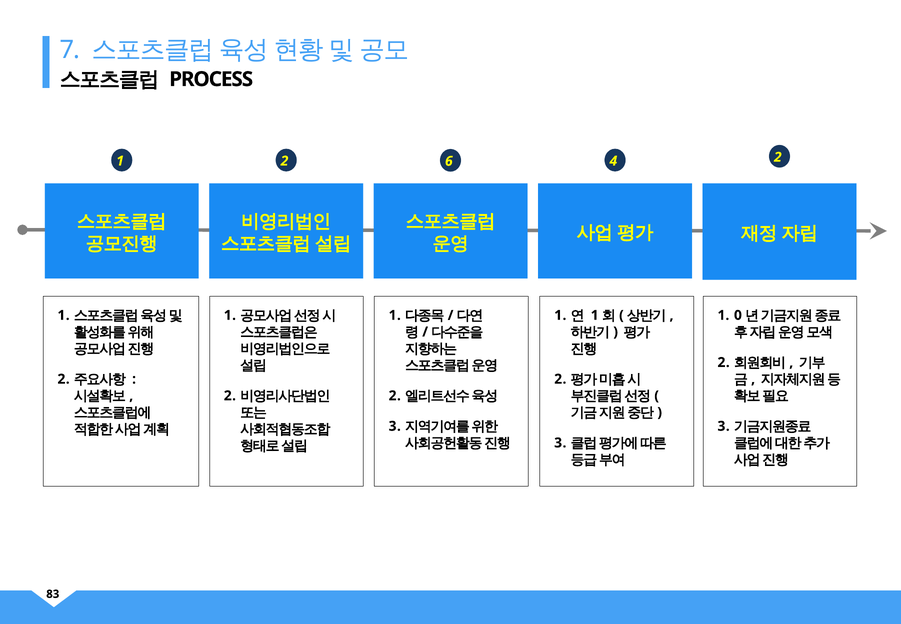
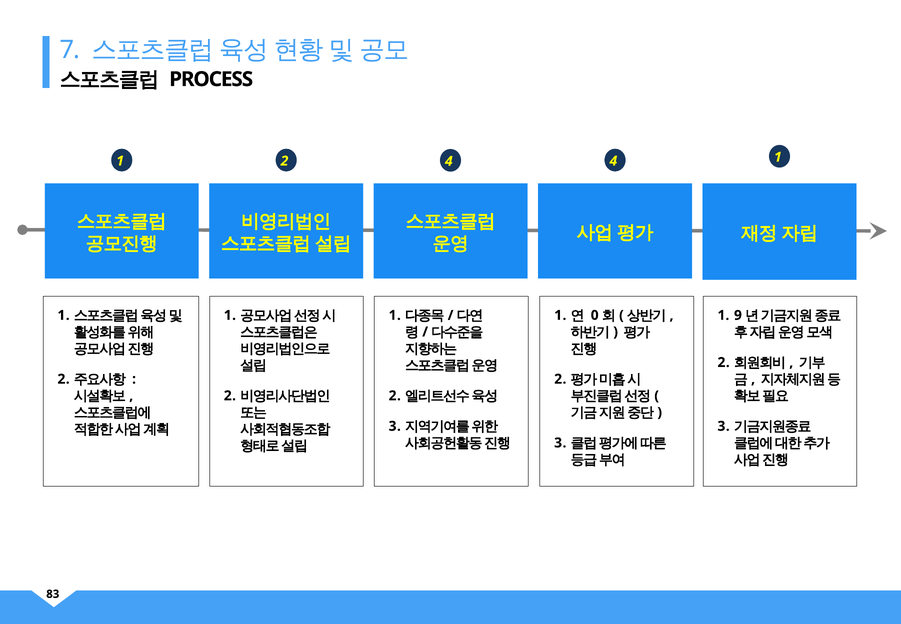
2 6: 6 -> 4 (449, 161)
4 2: 2 -> 1 (778, 157)
1: 1 -> 0 (595, 315)
0: 0 -> 9 (738, 315)
